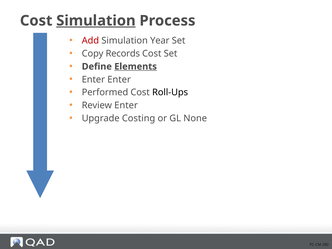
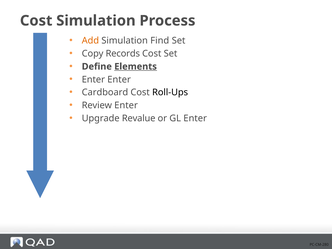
Simulation underline: present -> none (96, 21)
Add colour: red -> orange (90, 41)
Year: Year -> Find (160, 41)
Performed: Performed -> Cardboard (105, 92)
Costing: Costing -> Revalue (139, 118)
GL None: None -> Enter (195, 118)
